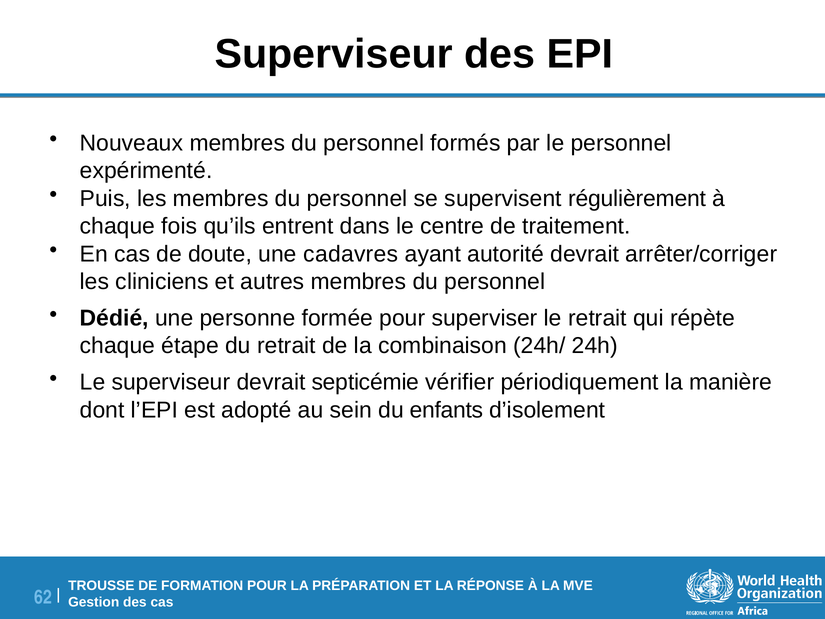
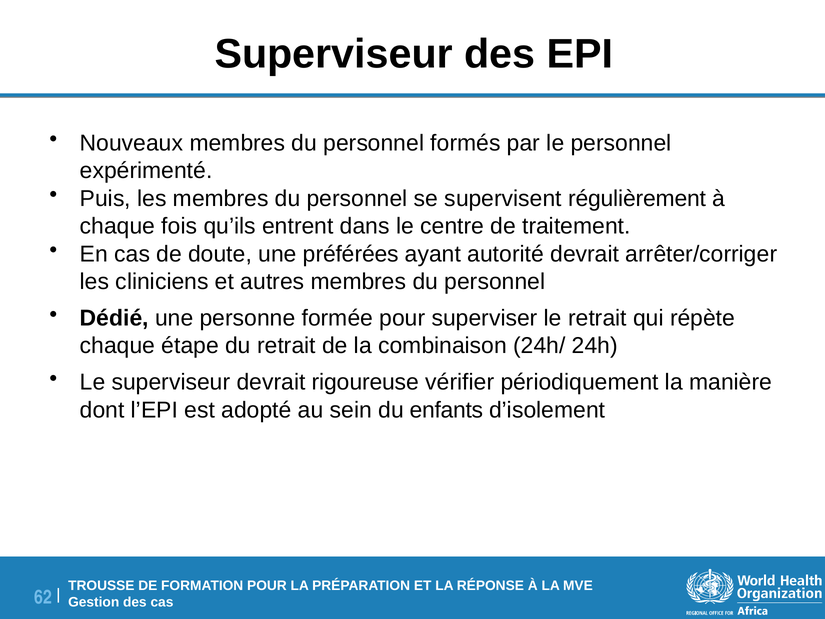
cadavres: cadavres -> préférées (351, 254)
septicémie: septicémie -> rigoureuse (365, 382)
